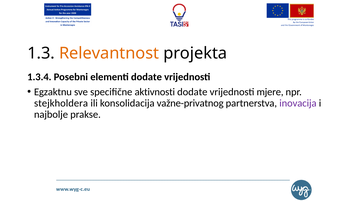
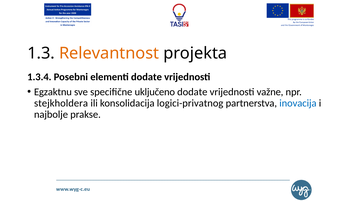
aktivnosti: aktivnosti -> uključeno (155, 92)
mjere: mjere -> važne (270, 92)
važne-privatnog: važne-privatnog -> logici-privatnog (190, 103)
inovacija colour: purple -> blue (298, 103)
